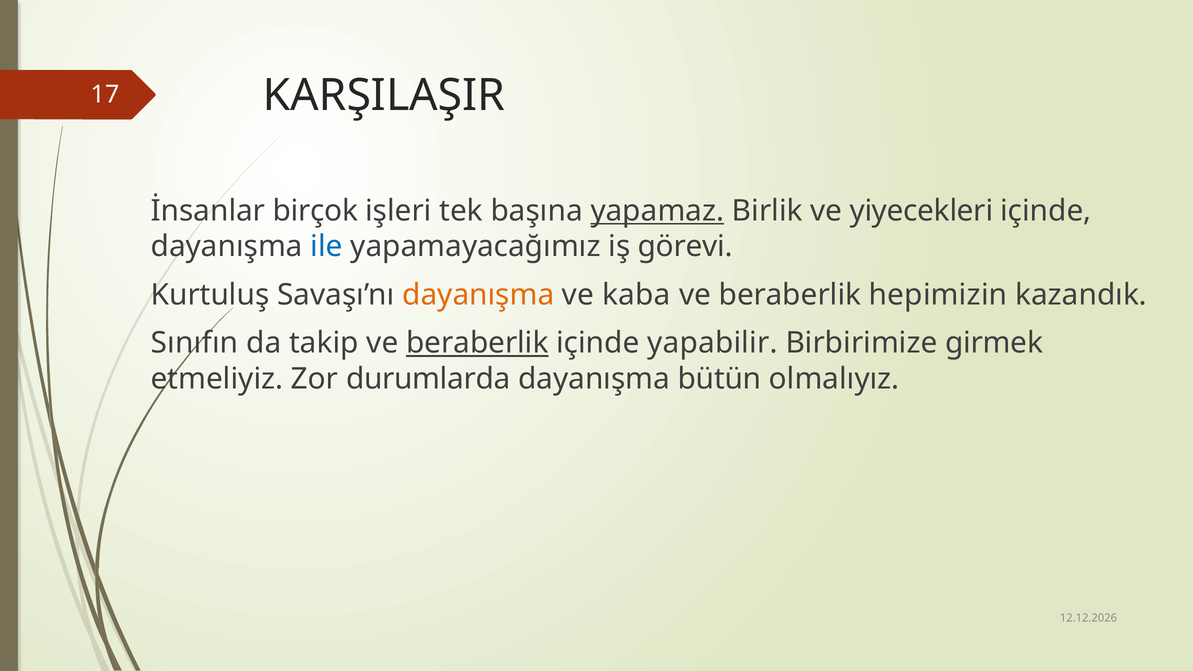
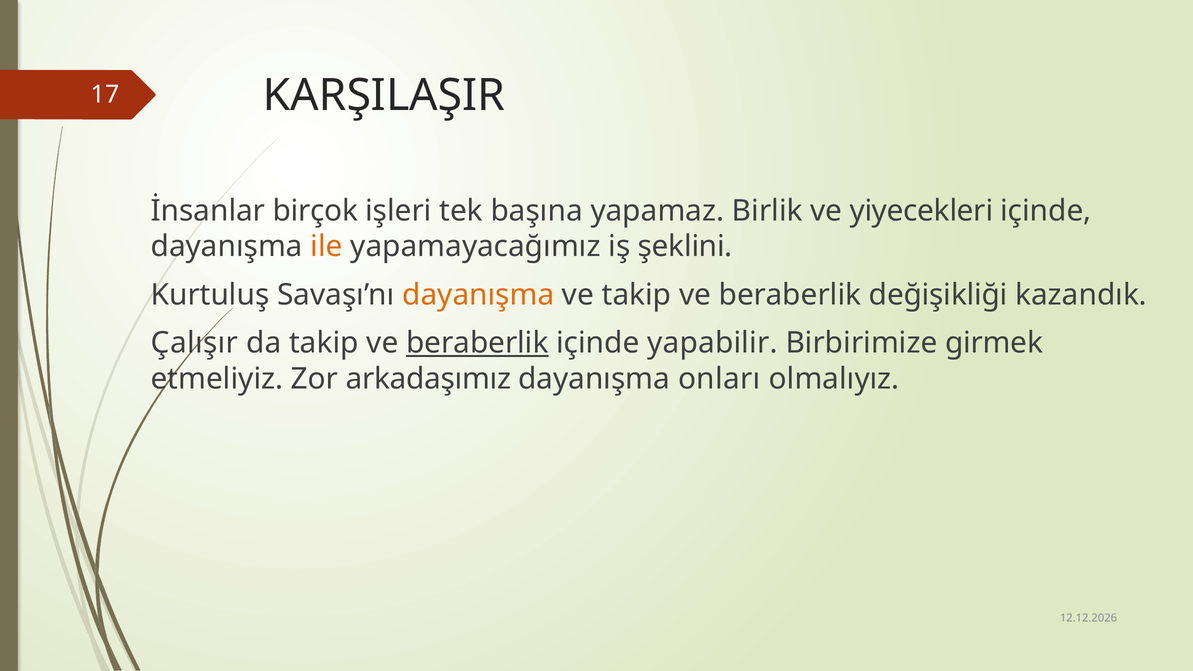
yapamaz underline: present -> none (657, 211)
ile colour: blue -> orange (326, 247)
görevi: görevi -> şeklini (685, 247)
ve kaba: kaba -> takip (637, 295)
hepimizin: hepimizin -> değişikliği (938, 295)
Sınıfın: Sınıfın -> Çalışır (194, 343)
durumlarda: durumlarda -> arkadaşımız (428, 379)
bütün: bütün -> onları (719, 379)
